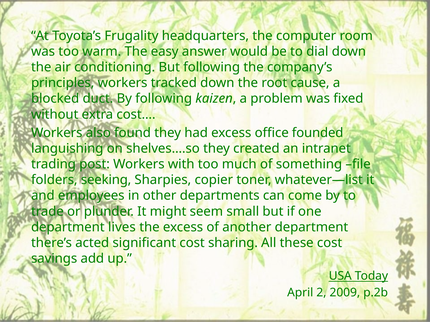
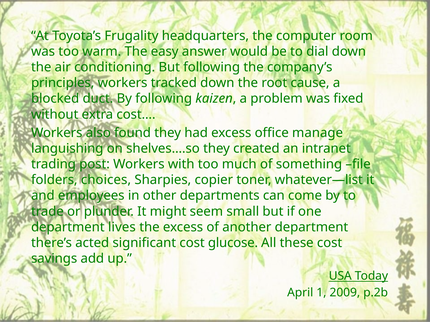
founded: founded -> manage (318, 133)
seeking: seeking -> choices (106, 180)
sharing: sharing -> glucose (233, 243)
2: 2 -> 1 (321, 293)
